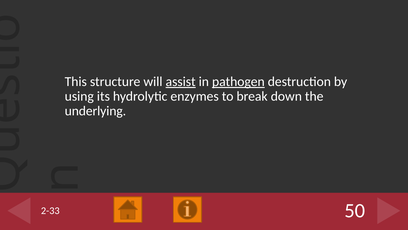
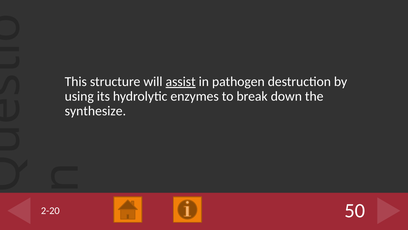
pathogen underline: present -> none (238, 81)
underlying: underlying -> synthesize (95, 111)
2-33: 2-33 -> 2-20 (50, 210)
